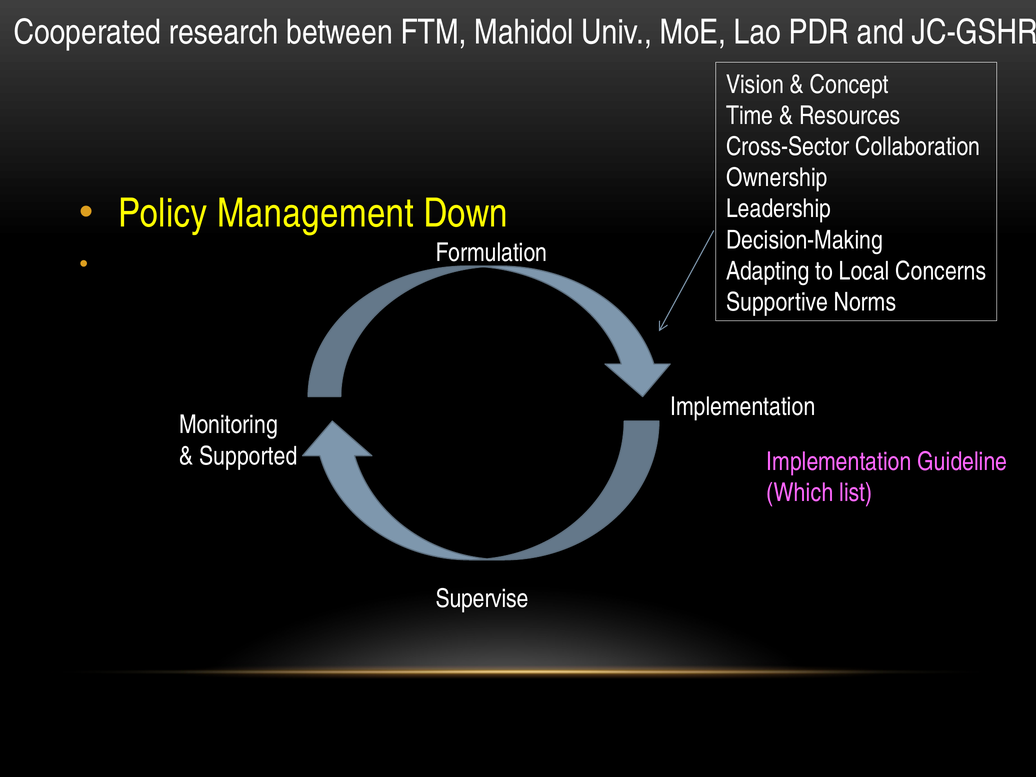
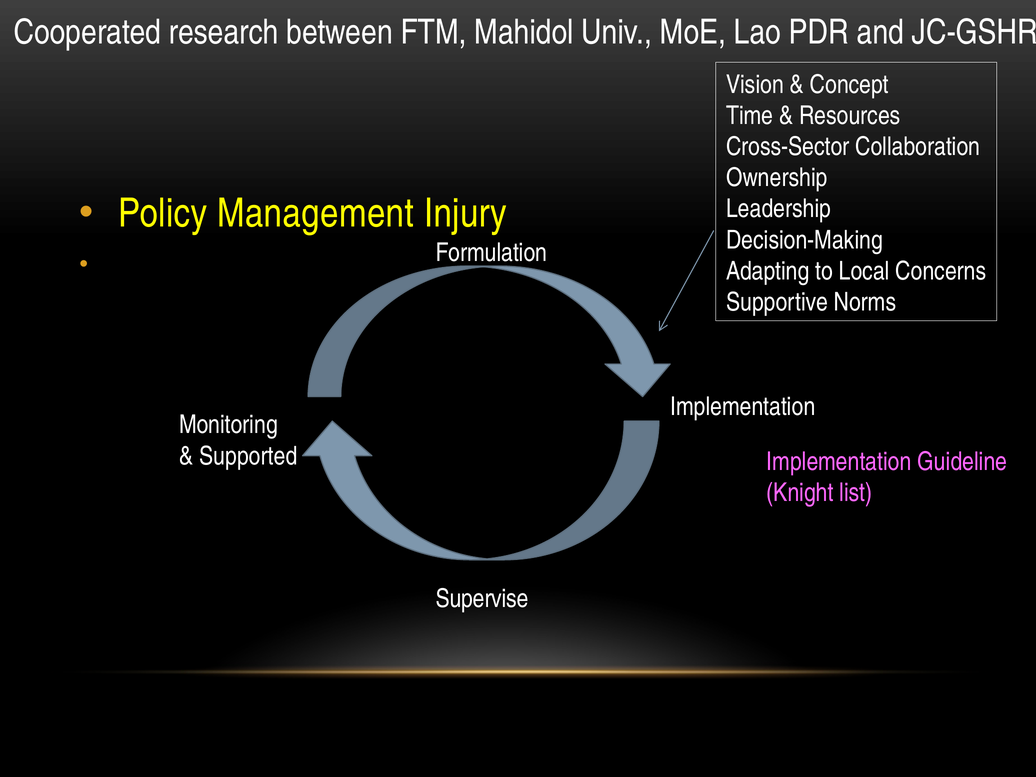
Down: Down -> Injury (465, 213)
Which: Which -> Knight (800, 493)
